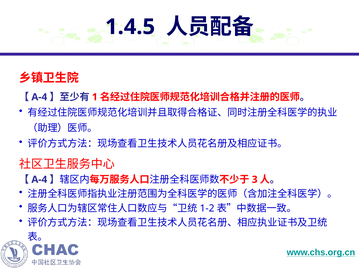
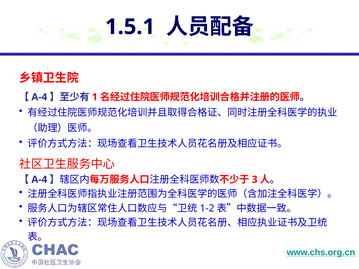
1.4.5: 1.4.5 -> 1.5.1 (130, 27)
